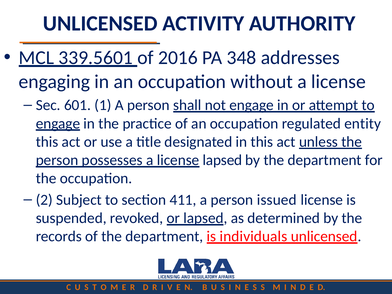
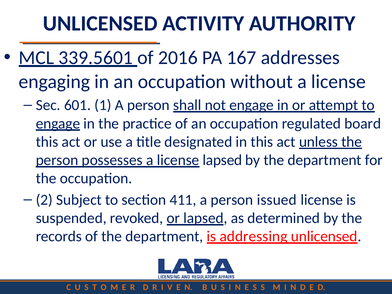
348: 348 -> 167 (241, 58)
entity: entity -> board (363, 124)
individuals: individuals -> addressing (253, 236)
